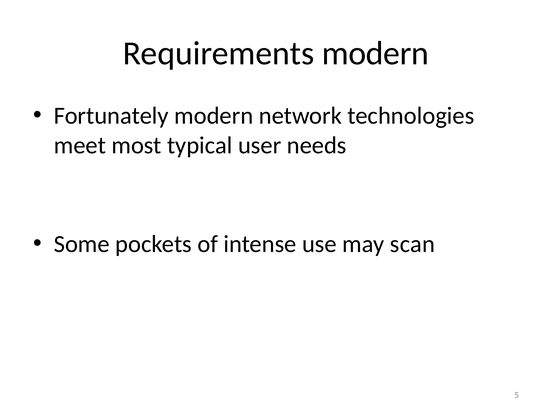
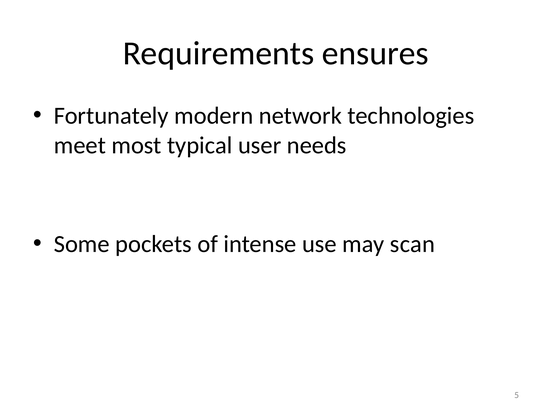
Requirements modern: modern -> ensures (375, 53)
